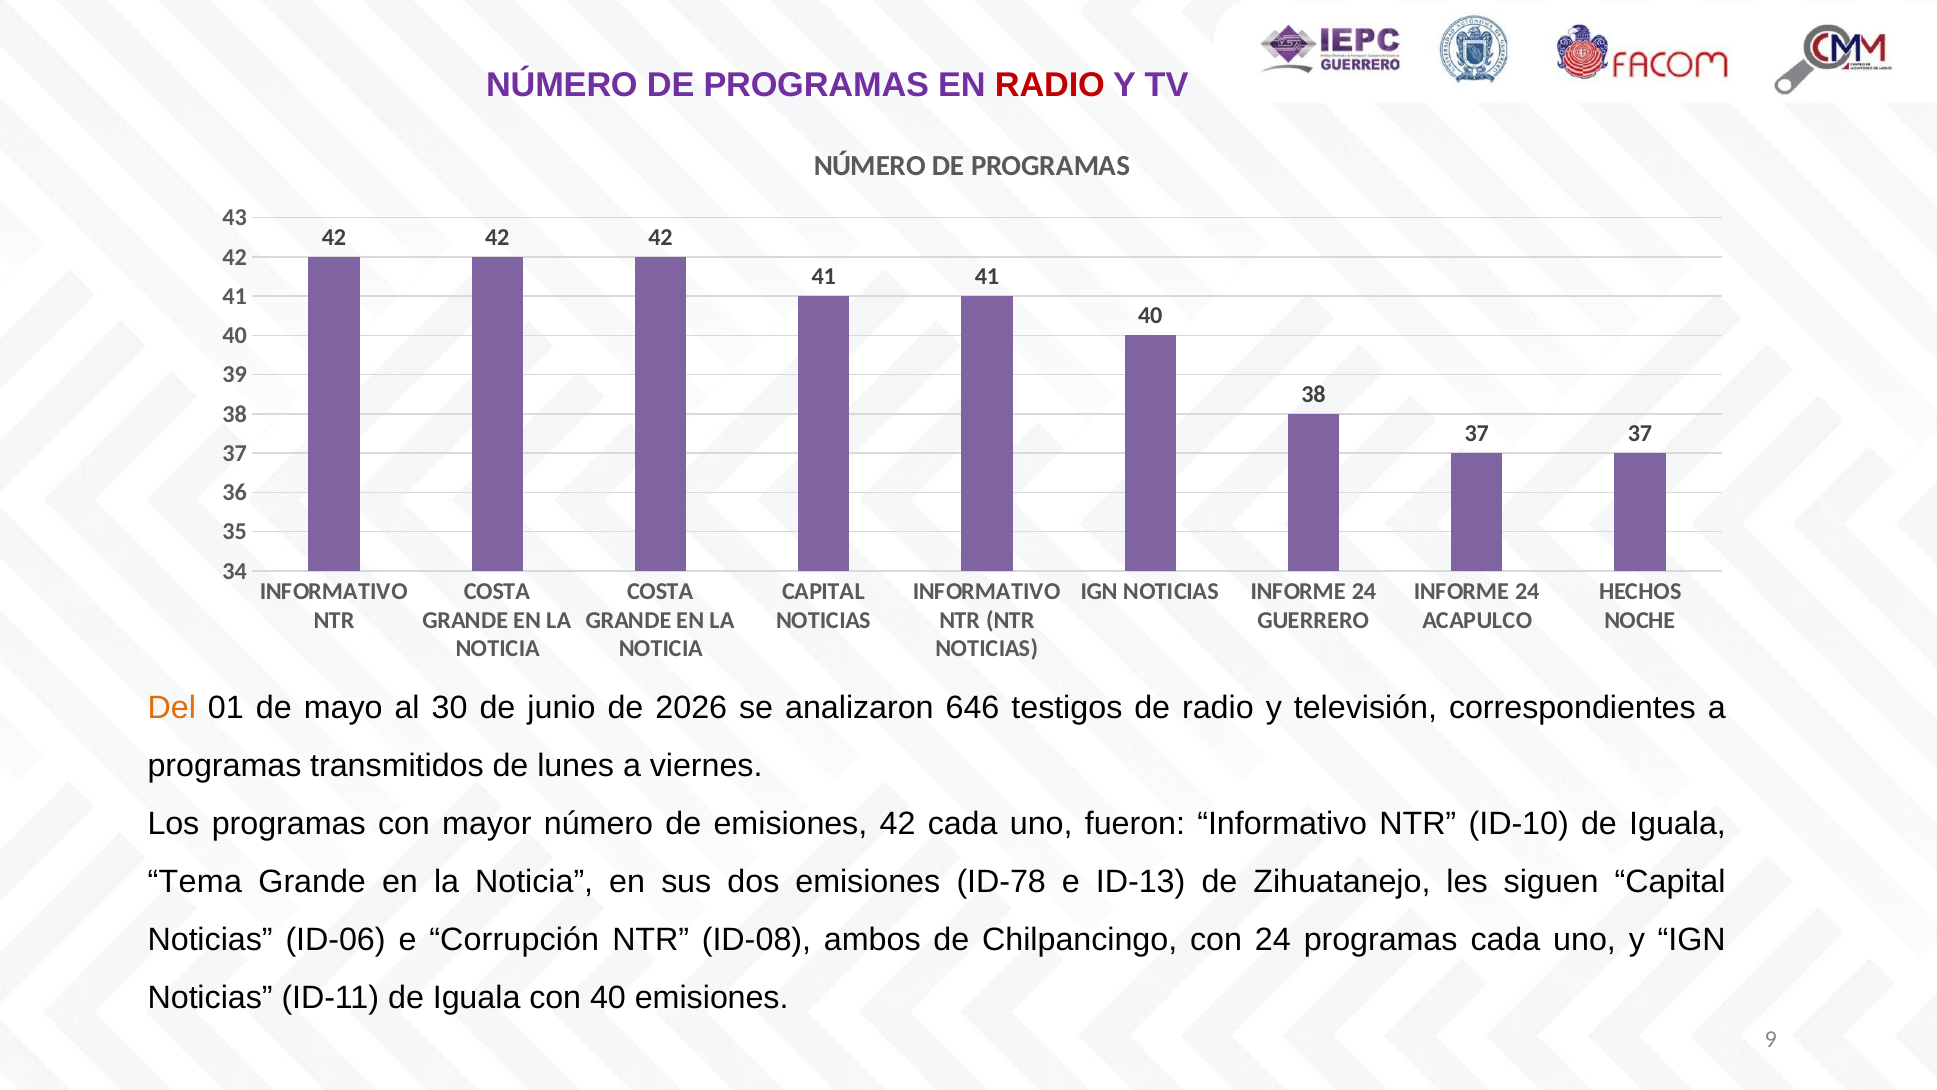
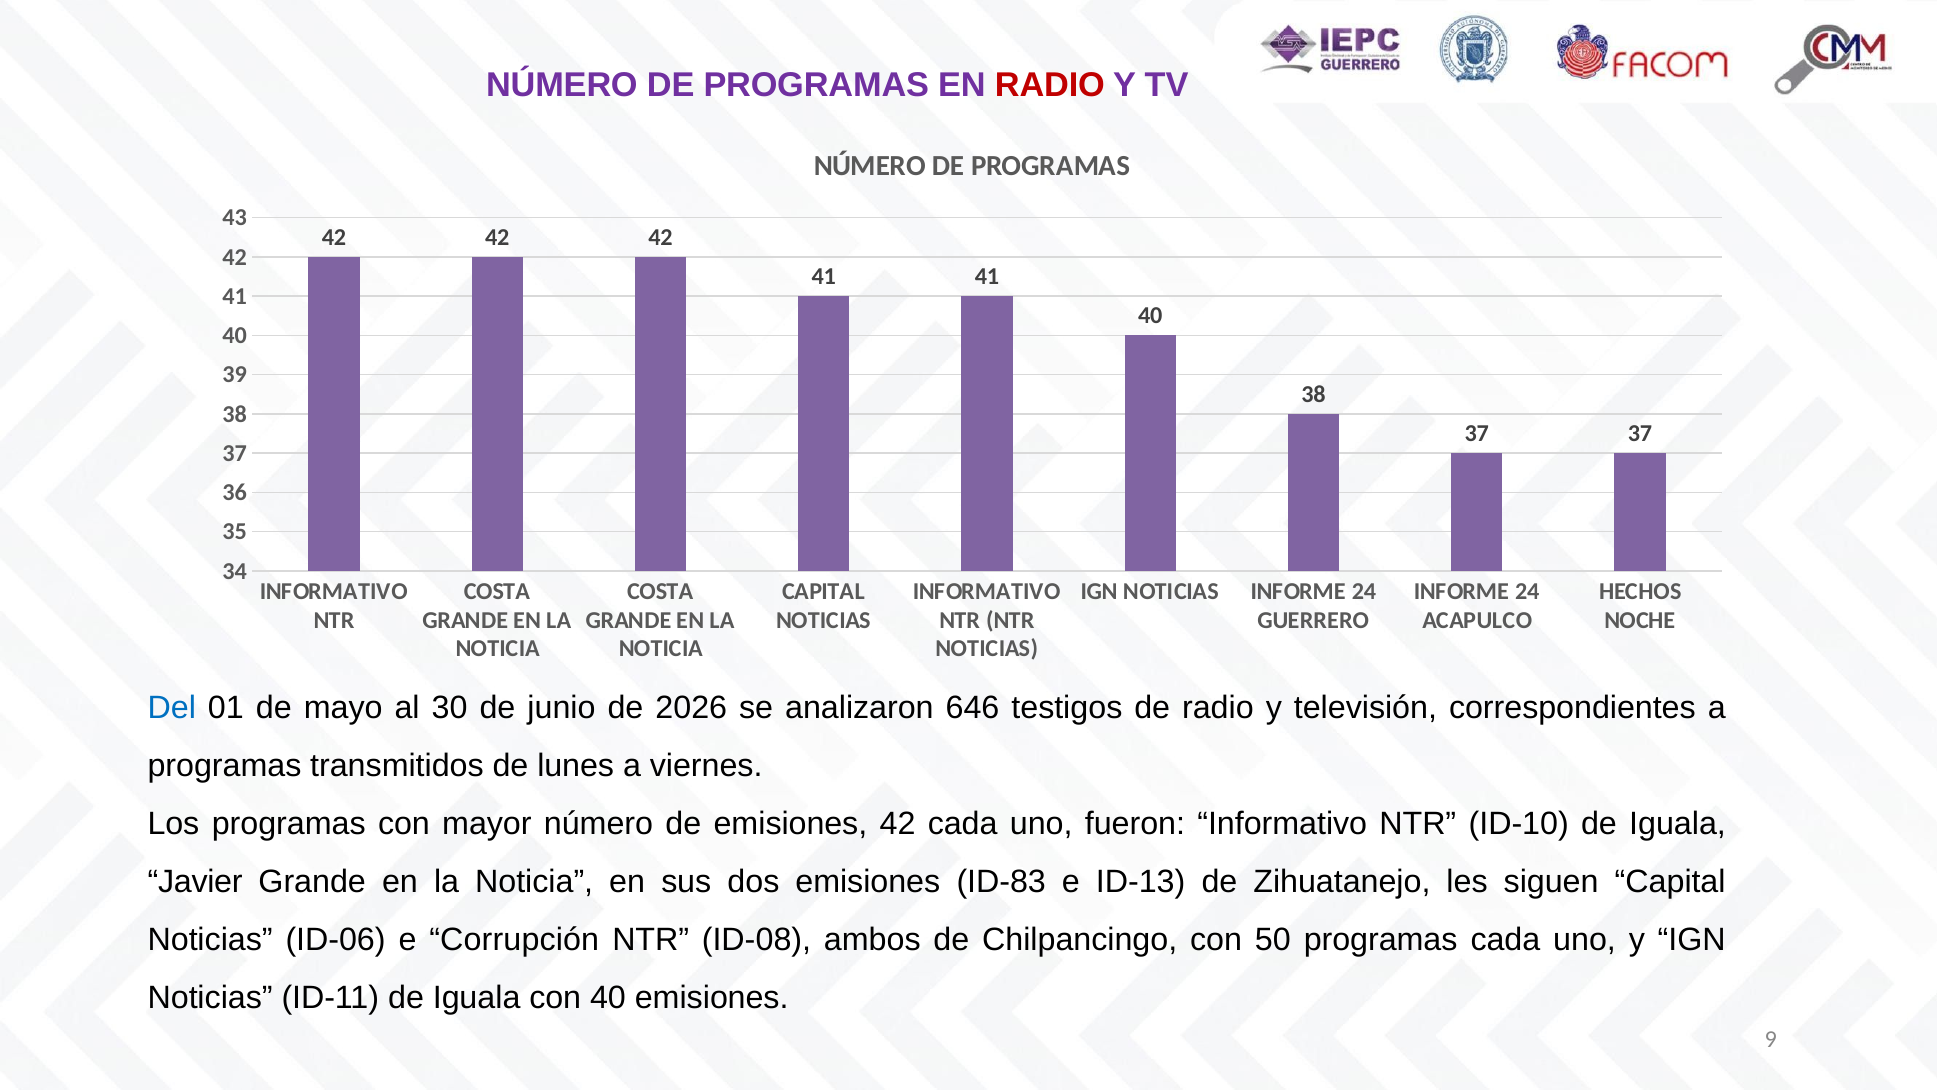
Del colour: orange -> blue (172, 708)
Tema: Tema -> Javier (195, 882)
ID-78: ID-78 -> ID-83 (1001, 882)
con 24: 24 -> 50 (1273, 940)
